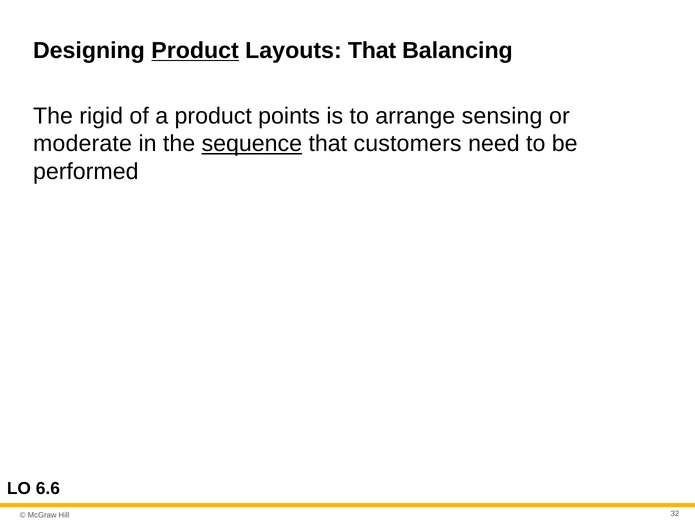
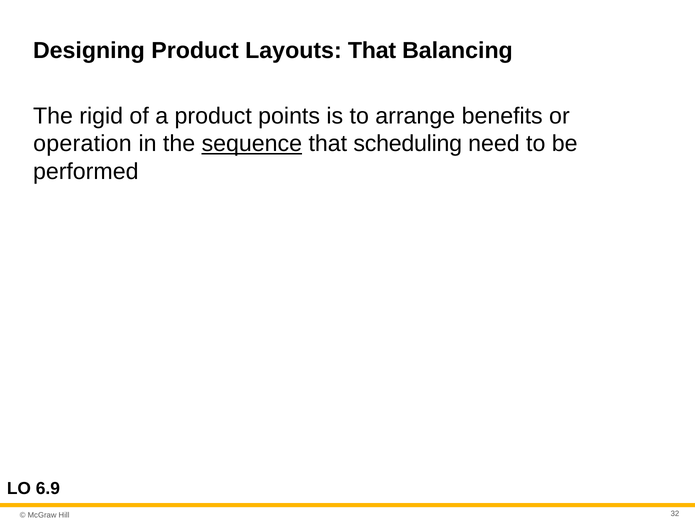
Product underline: present -> none (195, 51)
sensing: sensing -> benefits (502, 116)
moderate: moderate -> operation (82, 144)
customers: customers -> scheduling (408, 144)
6.6: 6.6 -> 6.9 (48, 489)
